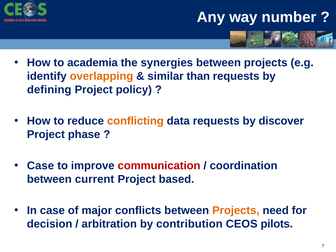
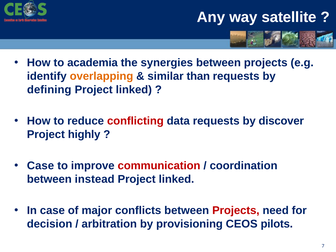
number: number -> satellite (289, 17)
policy: policy -> linked (134, 90)
conflicting colour: orange -> red (135, 121)
phase: phase -> highly (84, 134)
current: current -> instead (95, 179)
based: based -> linked (176, 179)
Projects colour: orange -> red (236, 211)
contribution: contribution -> provisioning (189, 224)
